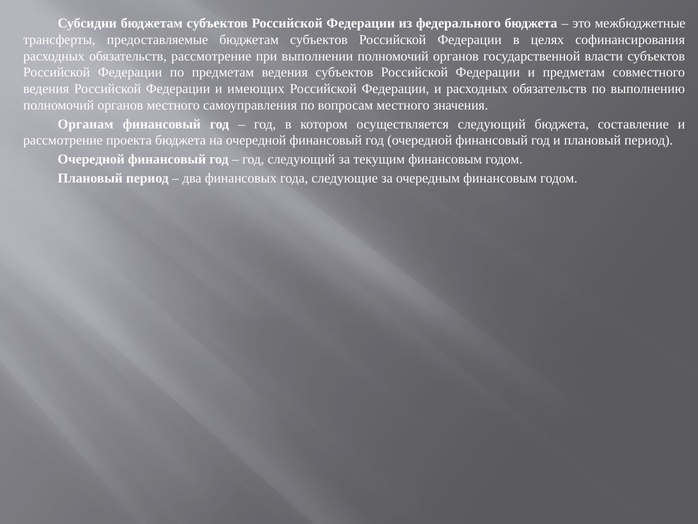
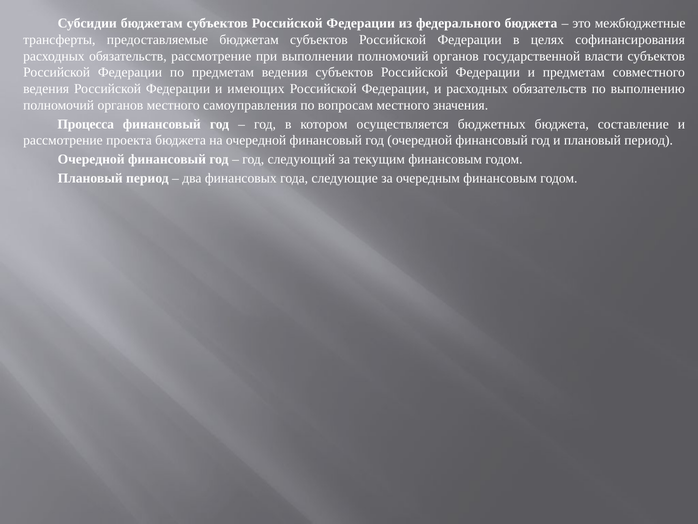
Органам: Органам -> Процесса (86, 124)
осуществляется следующий: следующий -> бюджетных (492, 124)
